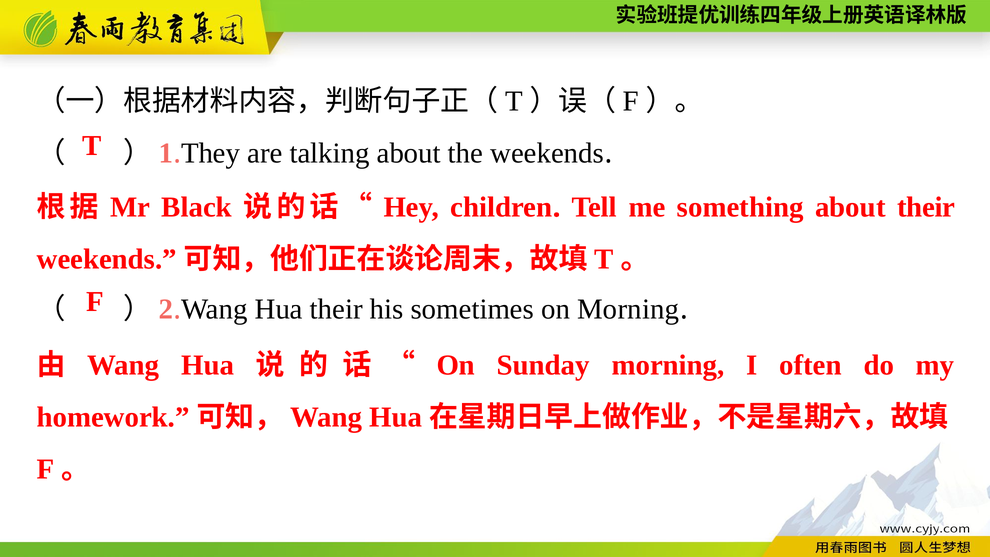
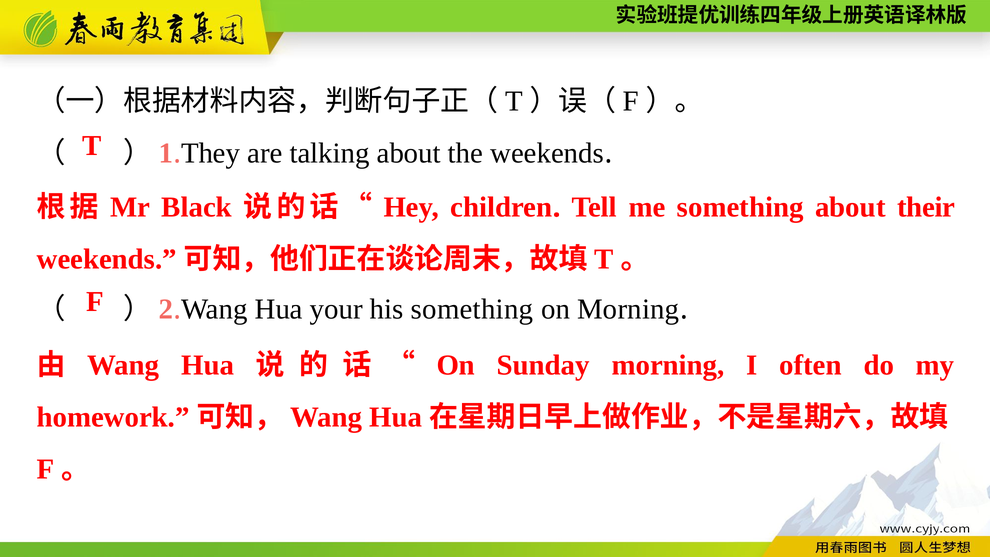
Hua their: their -> your (336, 309)
his sometimes: sometimes -> something (472, 309)
